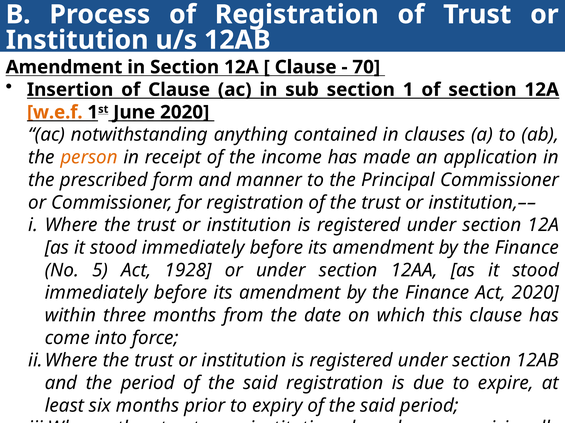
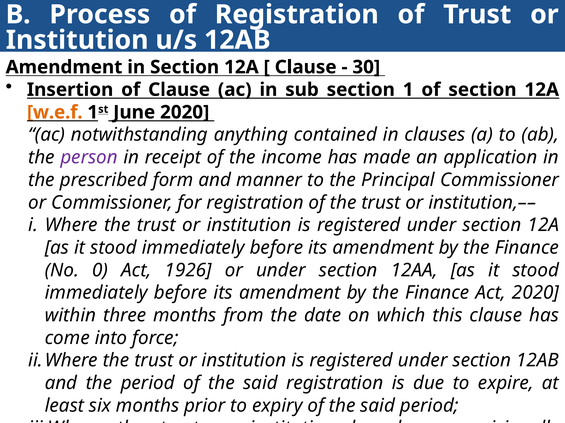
70: 70 -> 30 (366, 67)
person colour: orange -> purple (89, 158)
5: 5 -> 0 (100, 271)
1928: 1928 -> 1926 (188, 271)
